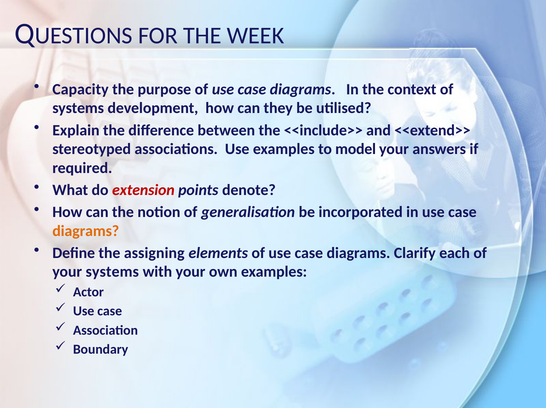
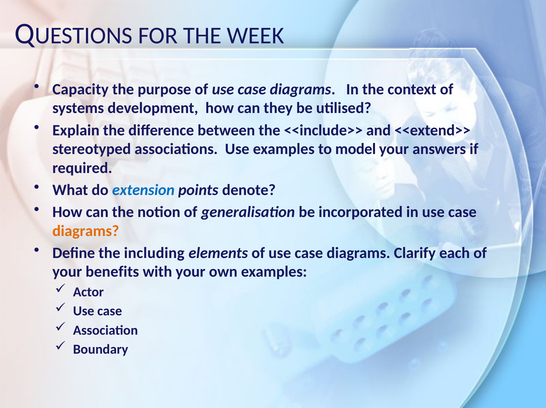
extension colour: red -> blue (143, 190)
assigning: assigning -> including (154, 253)
your systems: systems -> benefits (112, 272)
